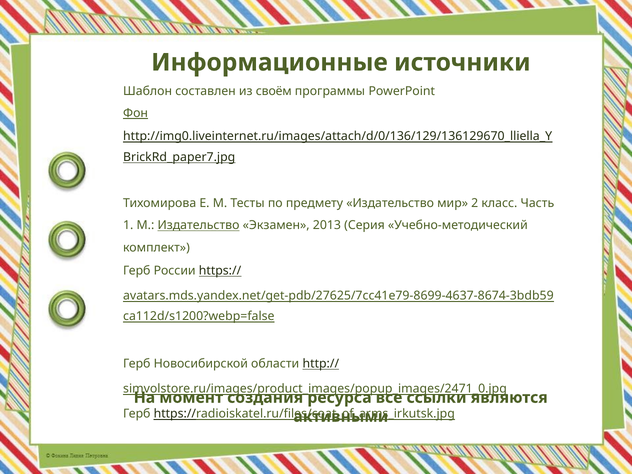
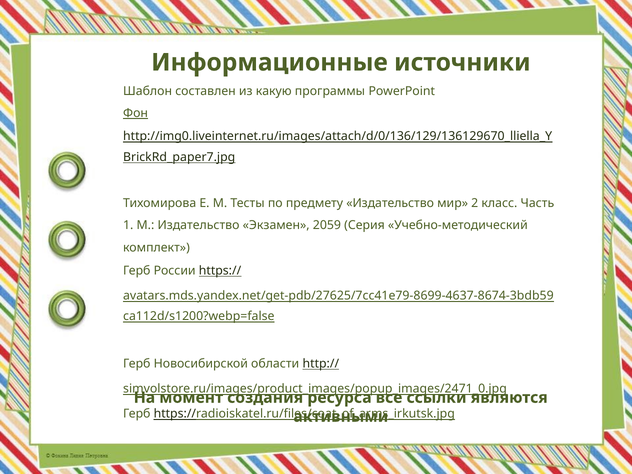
своём: своём -> какую (274, 91)
Издательство underline: present -> none (198, 225)
2013: 2013 -> 2059 (327, 225)
